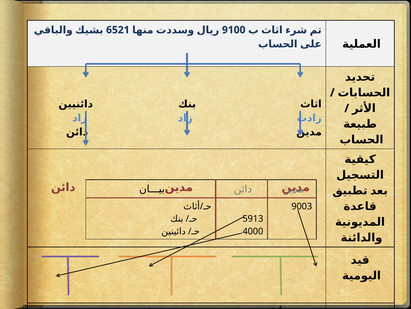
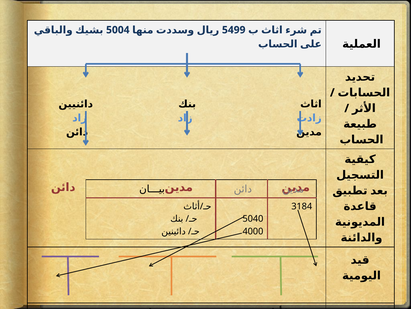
6521: 6521 -> 5004 (118, 30)
9100: 9100 -> 5499 (234, 30)
9003: 9003 -> 3184 (302, 206)
5913: 5913 -> 5040 (253, 218)
